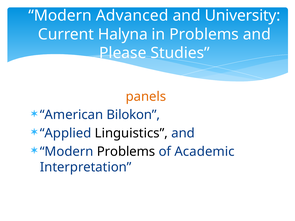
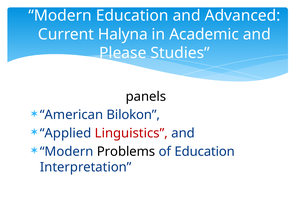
Modern Advanced: Advanced -> Education (132, 16)
University: University -> Advanced (243, 16)
in Problems: Problems -> Academic (204, 34)
panels colour: orange -> black (146, 97)
Linguistics colour: black -> red (131, 133)
of Academic: Academic -> Education (205, 152)
